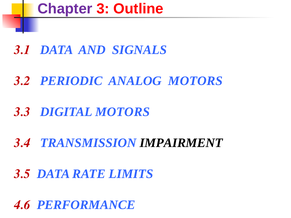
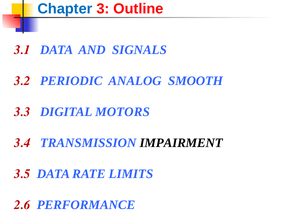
Chapter colour: purple -> blue (65, 9)
ANALOG MOTORS: MOTORS -> SMOOTH (196, 81)
4.6: 4.6 -> 2.6 (22, 205)
